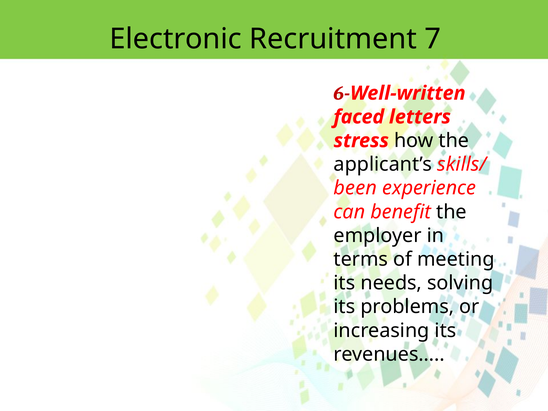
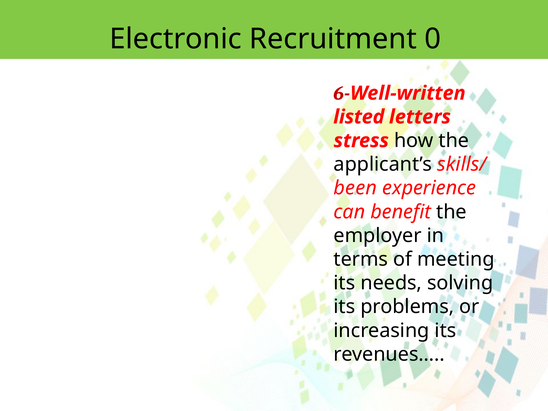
7: 7 -> 0 (433, 39)
faced: faced -> listed (359, 117)
